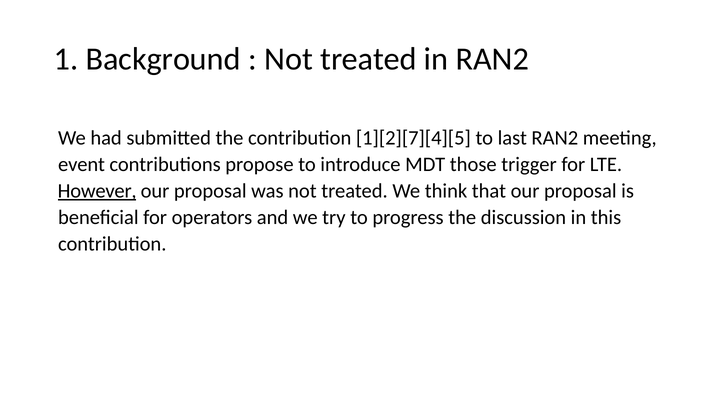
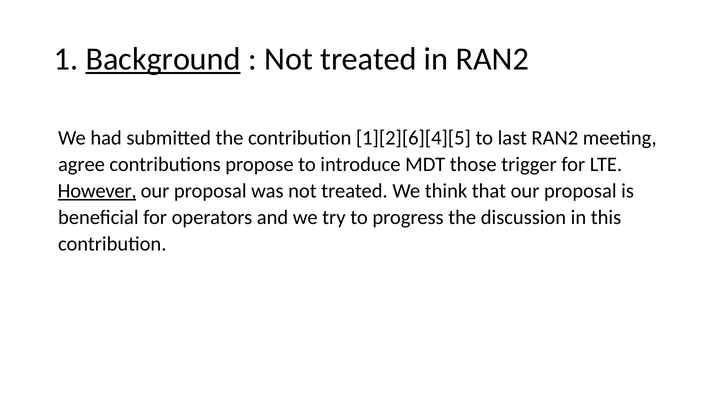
Background underline: none -> present (163, 59)
1][2][7][4][5: 1][2][7][4][5 -> 1][2][6][4][5 (413, 138)
event: event -> agree (81, 164)
